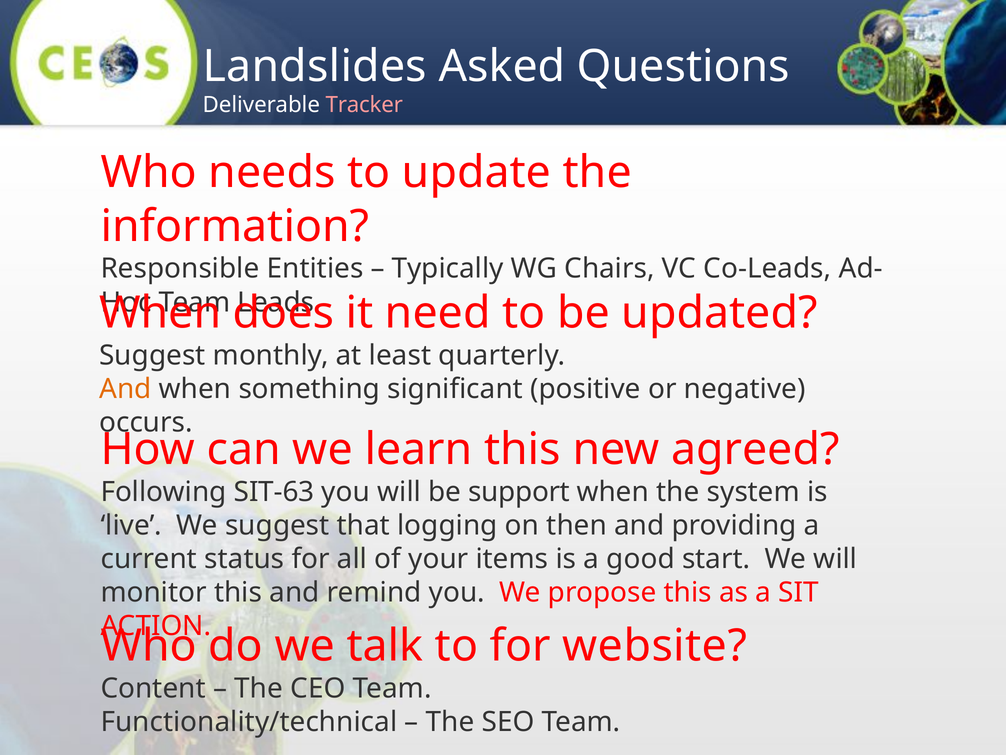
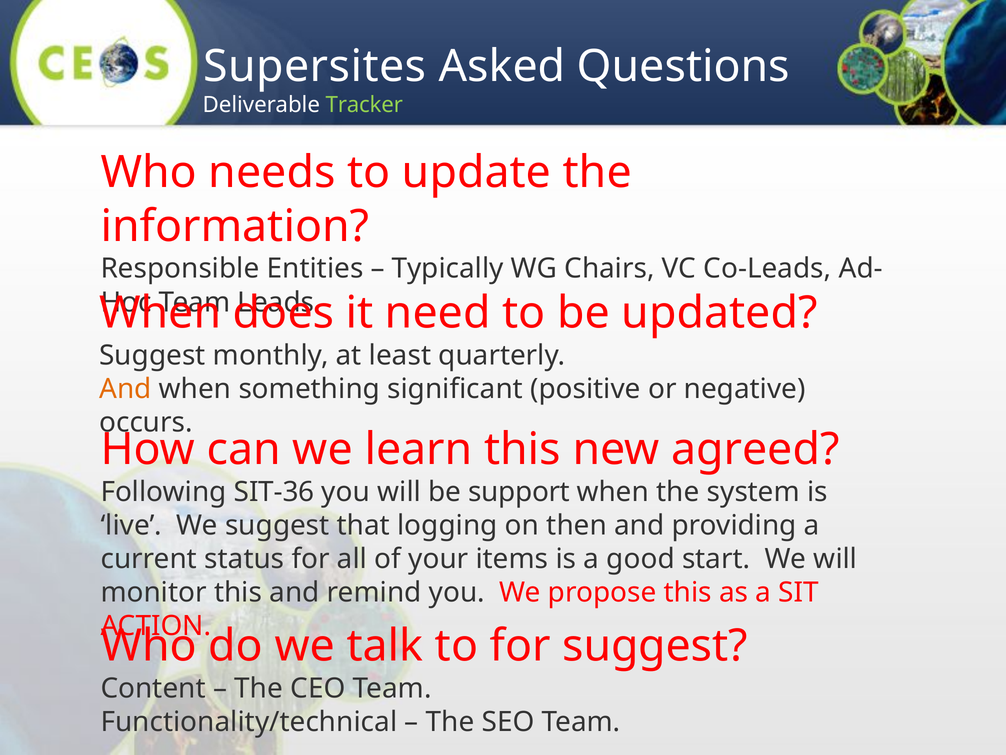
Landslides: Landslides -> Supersites (315, 66)
Tracker colour: pink -> light green (364, 105)
SIT-63: SIT-63 -> SIT-36 (274, 492)
for website: website -> suggest (655, 646)
